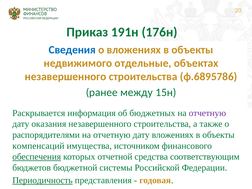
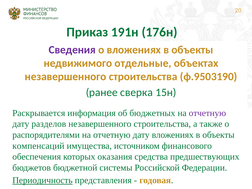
Сведения colour: blue -> purple (72, 50)
ф.6895786: ф.6895786 -> ф.9503190 (209, 77)
между: между -> сверка (137, 92)
оказания: оказания -> разделов (49, 124)
обеспечения underline: present -> none (37, 157)
отчетной: отчетной -> оказания (115, 157)
соответствующим: соответствующим -> предшествующих (205, 157)
